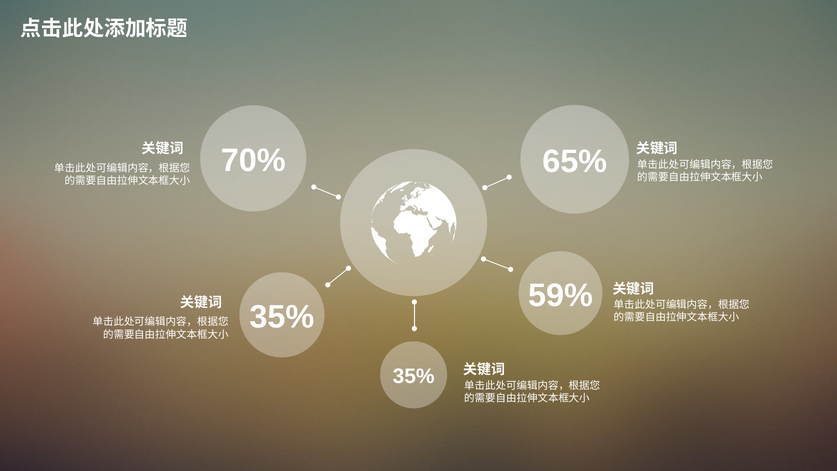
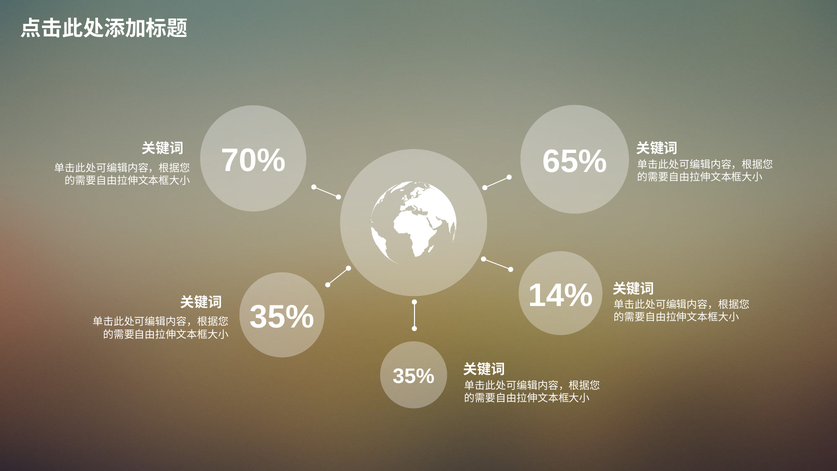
59%: 59% -> 14% (561, 295)
